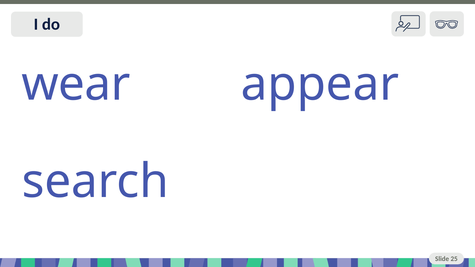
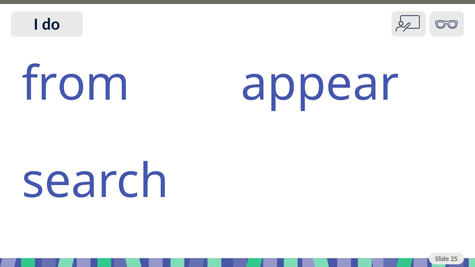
wear: wear -> from (76, 84)
